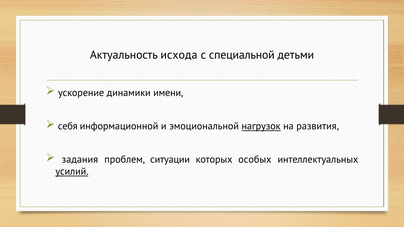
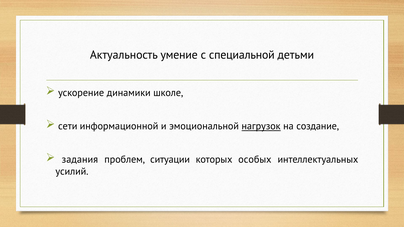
исхода: исхода -> умение (179, 55)
имени: имени -> школе (168, 93)
себя: себя -> сети (68, 126)
развития: развития -> создание (318, 126)
усилий underline: present -> none (72, 172)
